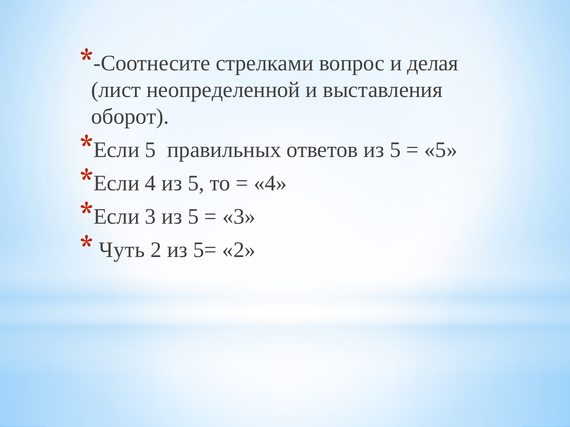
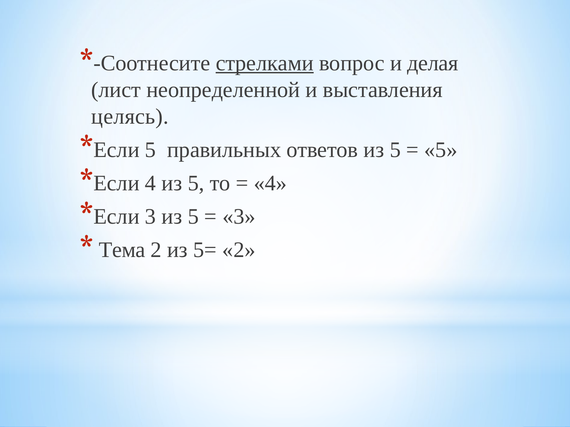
стрелками underline: none -> present (265, 63)
оборот: оборот -> целясь (130, 117)
Чуть: Чуть -> Тема (122, 250)
